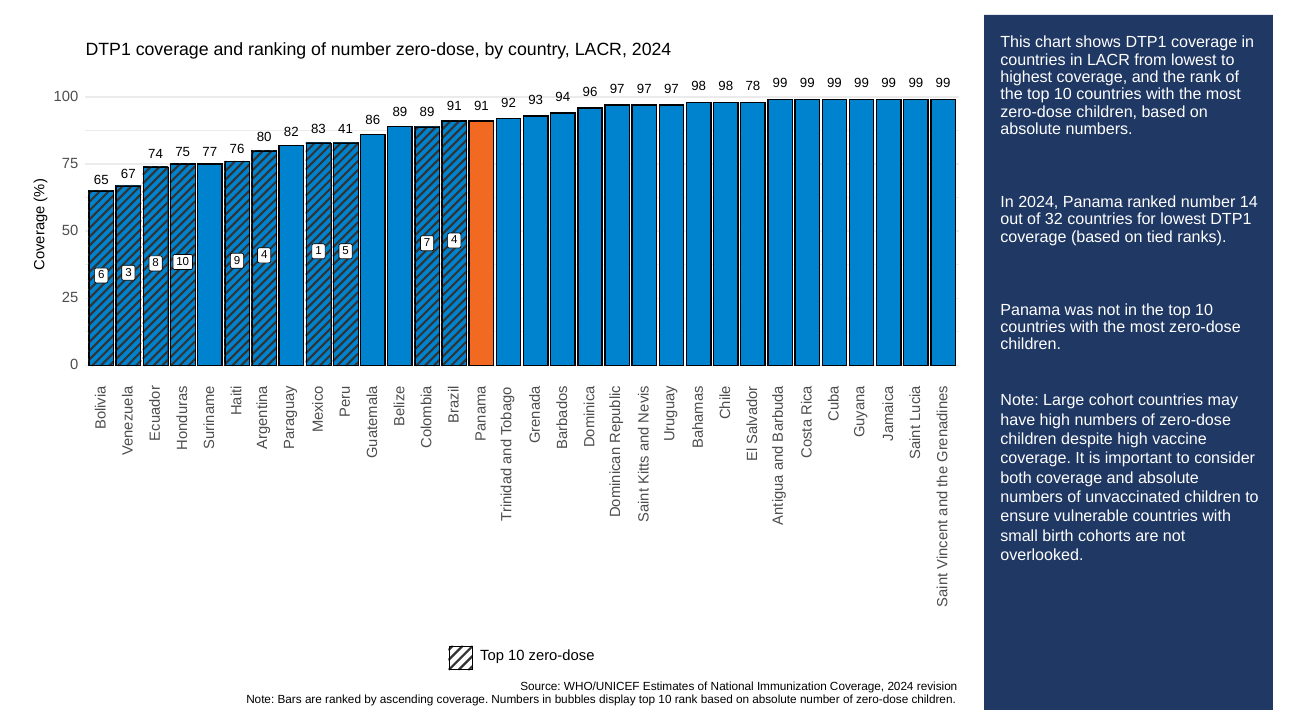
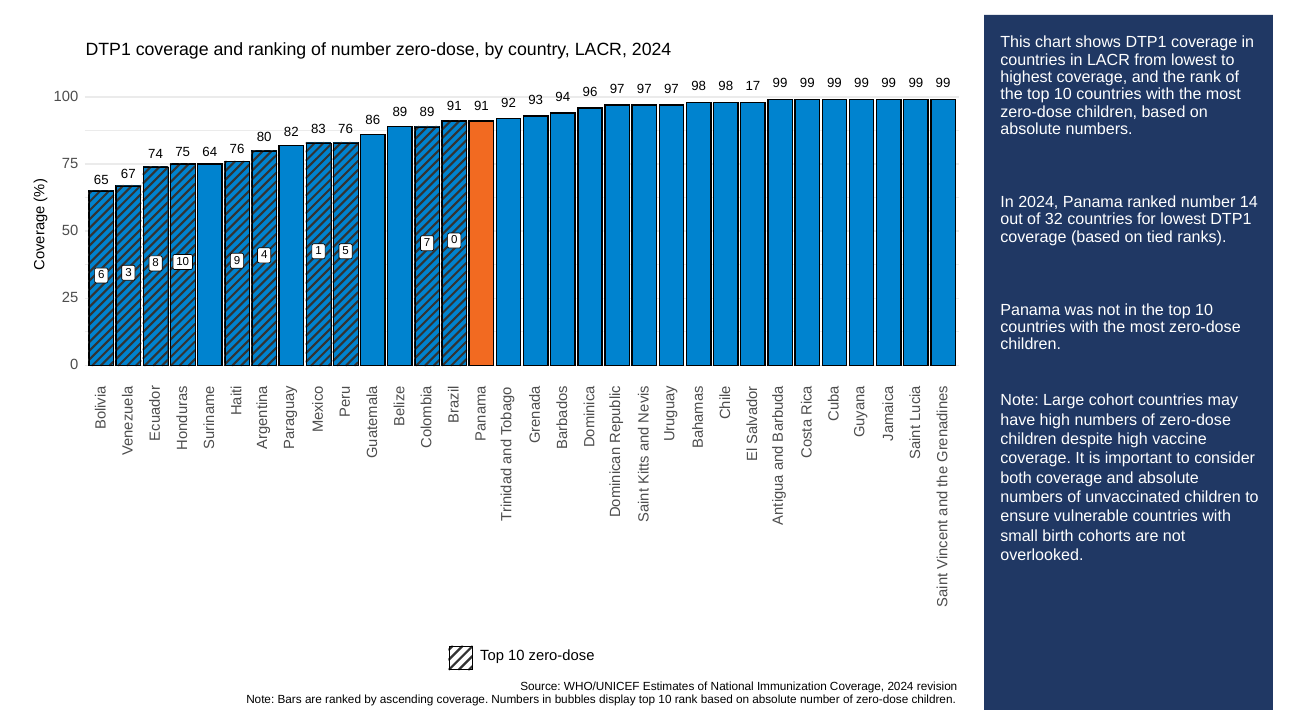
78: 78 -> 17 (753, 86)
83 41: 41 -> 76 (346, 129)
77: 77 -> 64 (210, 152)
7 4: 4 -> 0 (454, 240)
